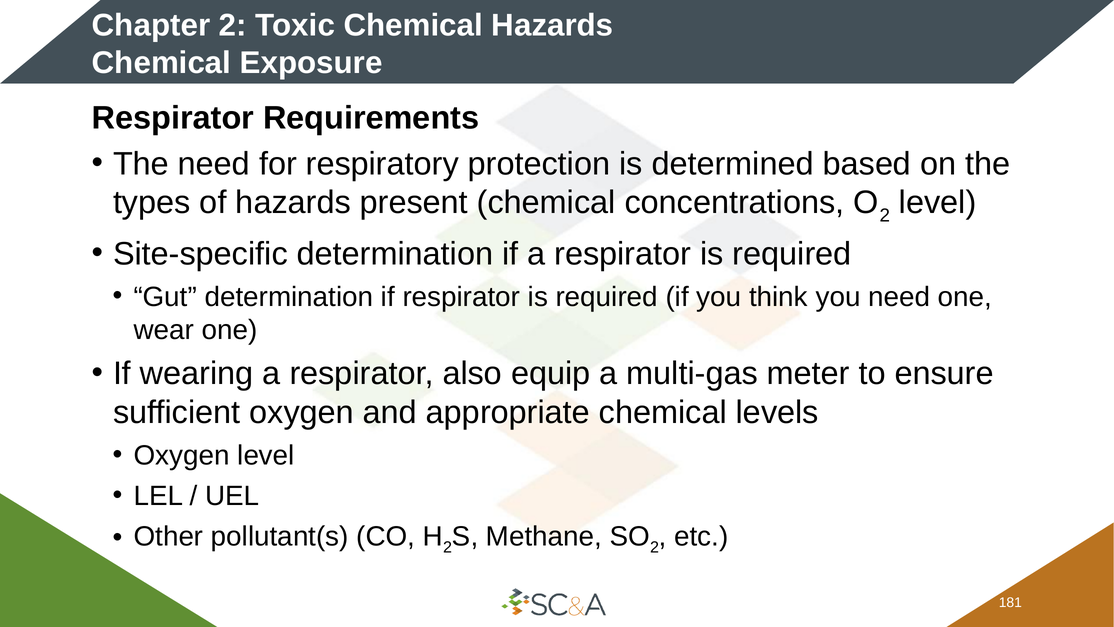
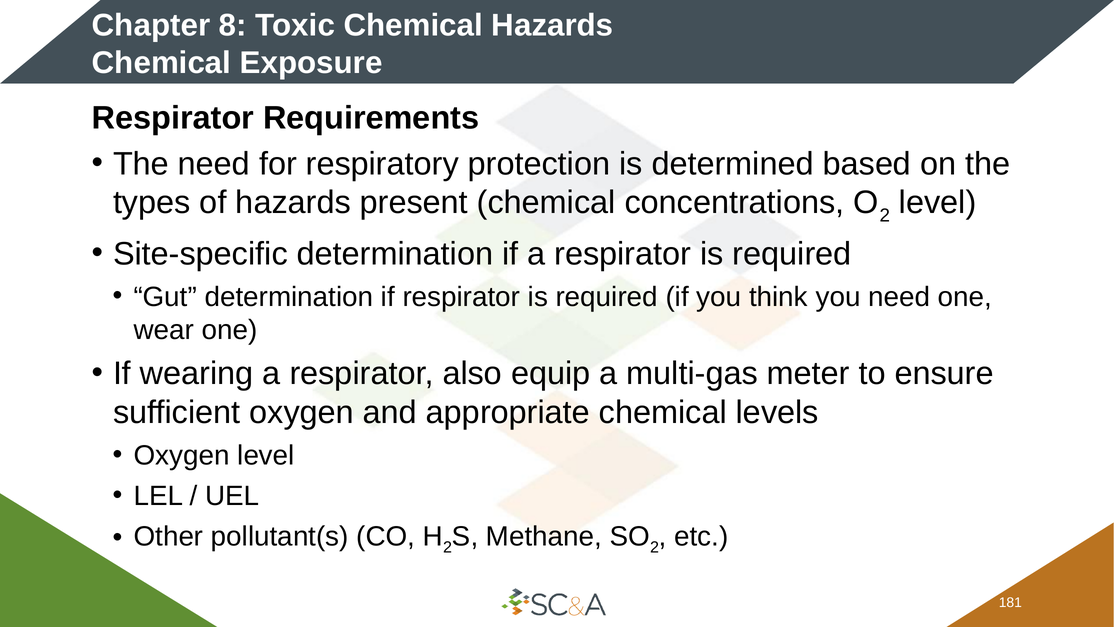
Chapter 2: 2 -> 8 (233, 25)
